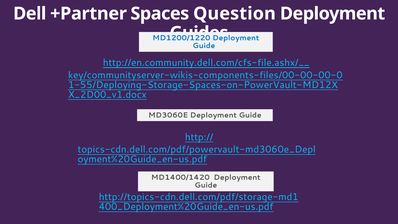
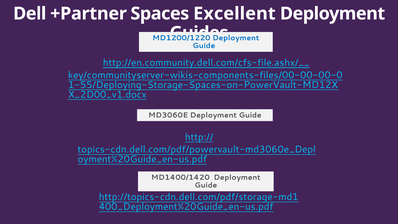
Question: Question -> Excellent (234, 14)
